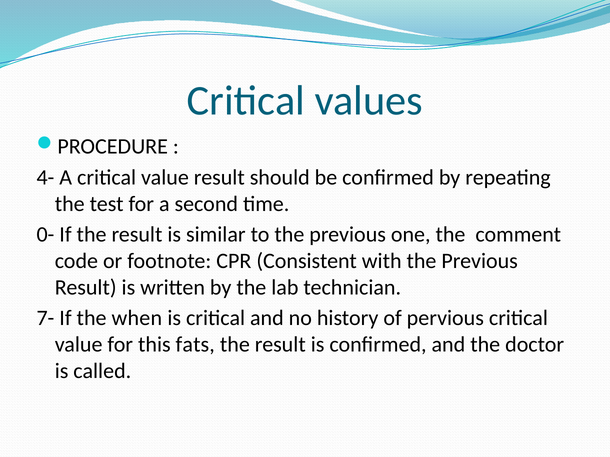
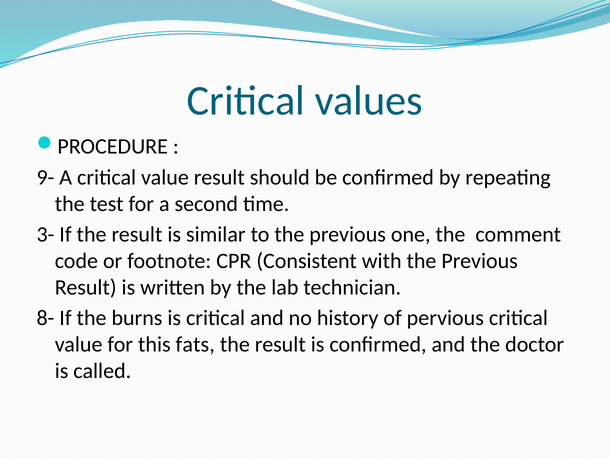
4-: 4- -> 9- (45, 178)
0-: 0- -> 3- (45, 235)
7-: 7- -> 8- (45, 319)
when: when -> burns (137, 319)
